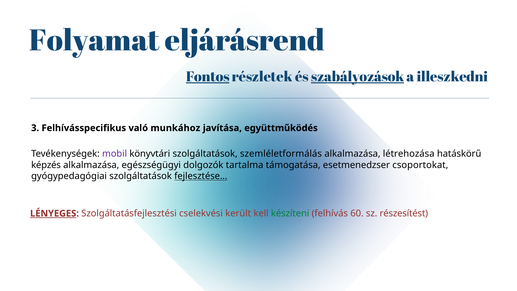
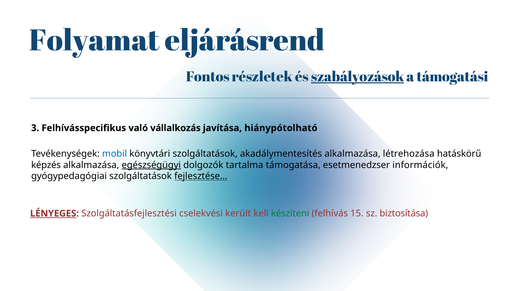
Fontos underline: present -> none (208, 77)
illeszkedni: illeszkedni -> támogatási (453, 77)
munkához: munkához -> vállalkozás (175, 128)
együttműködés: együttműködés -> hiánypótolható (281, 128)
mobil colour: purple -> blue (115, 154)
szemléletformálás: szemléletformálás -> akadálymentesítés (281, 154)
egészségügyi underline: none -> present (151, 165)
csoportokat: csoportokat -> információk (420, 165)
60: 60 -> 15 (357, 213)
részesítést: részesítést -> biztosítása (404, 213)
